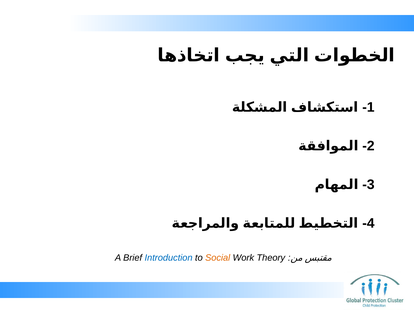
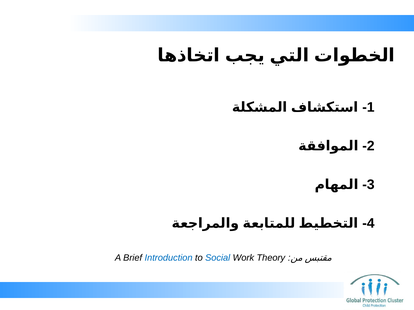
Social colour: orange -> blue (218, 258)
